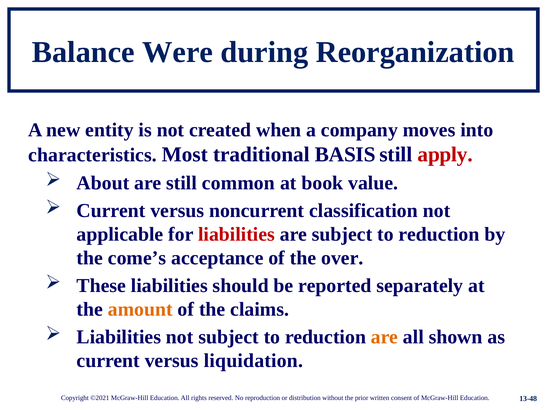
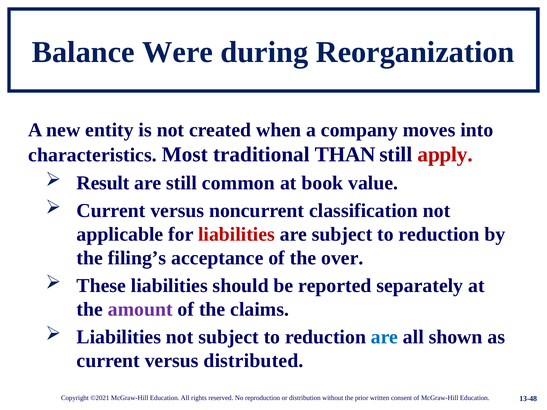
BASIS: BASIS -> THAN (345, 155)
About: About -> Result (103, 183)
come’s: come’s -> filing’s (137, 258)
amount colour: orange -> purple (140, 309)
are colour: orange -> blue (384, 337)
liquidation: liquidation -> distributed (254, 361)
